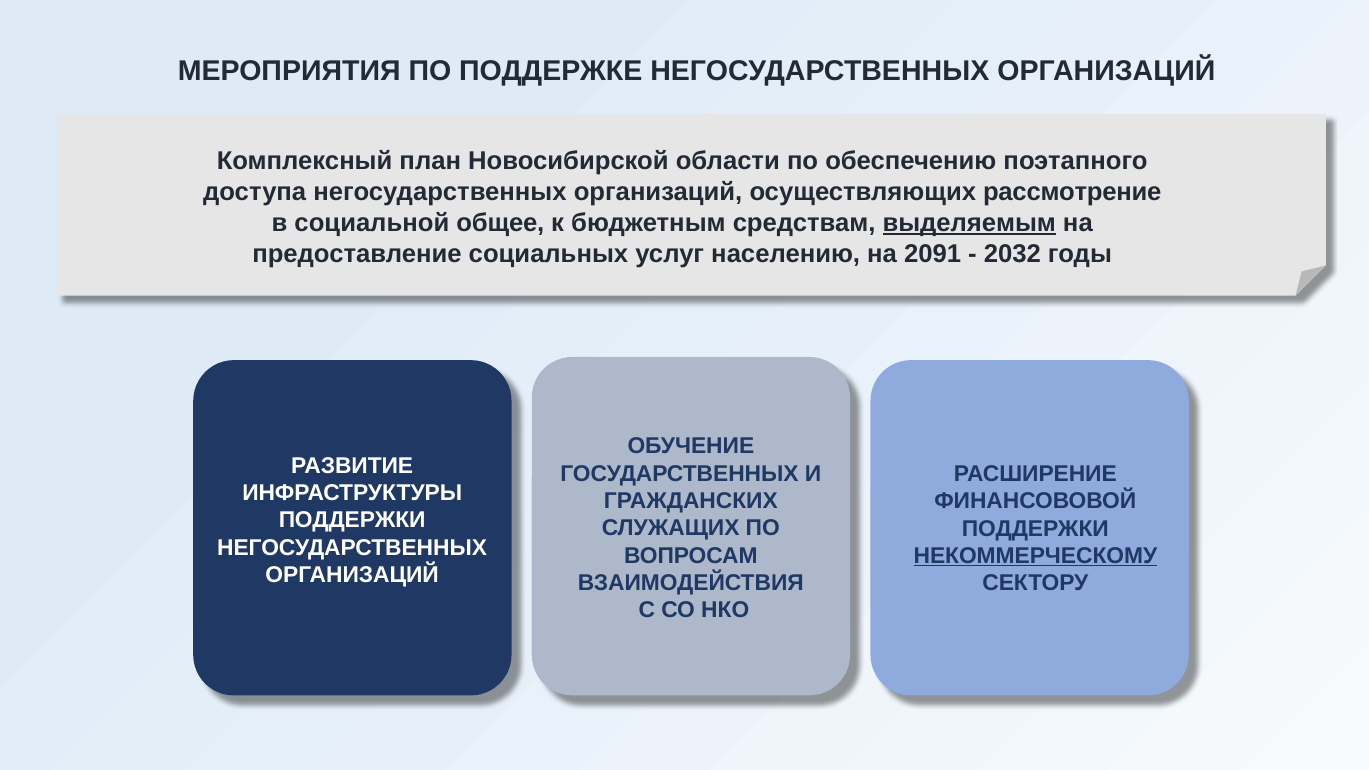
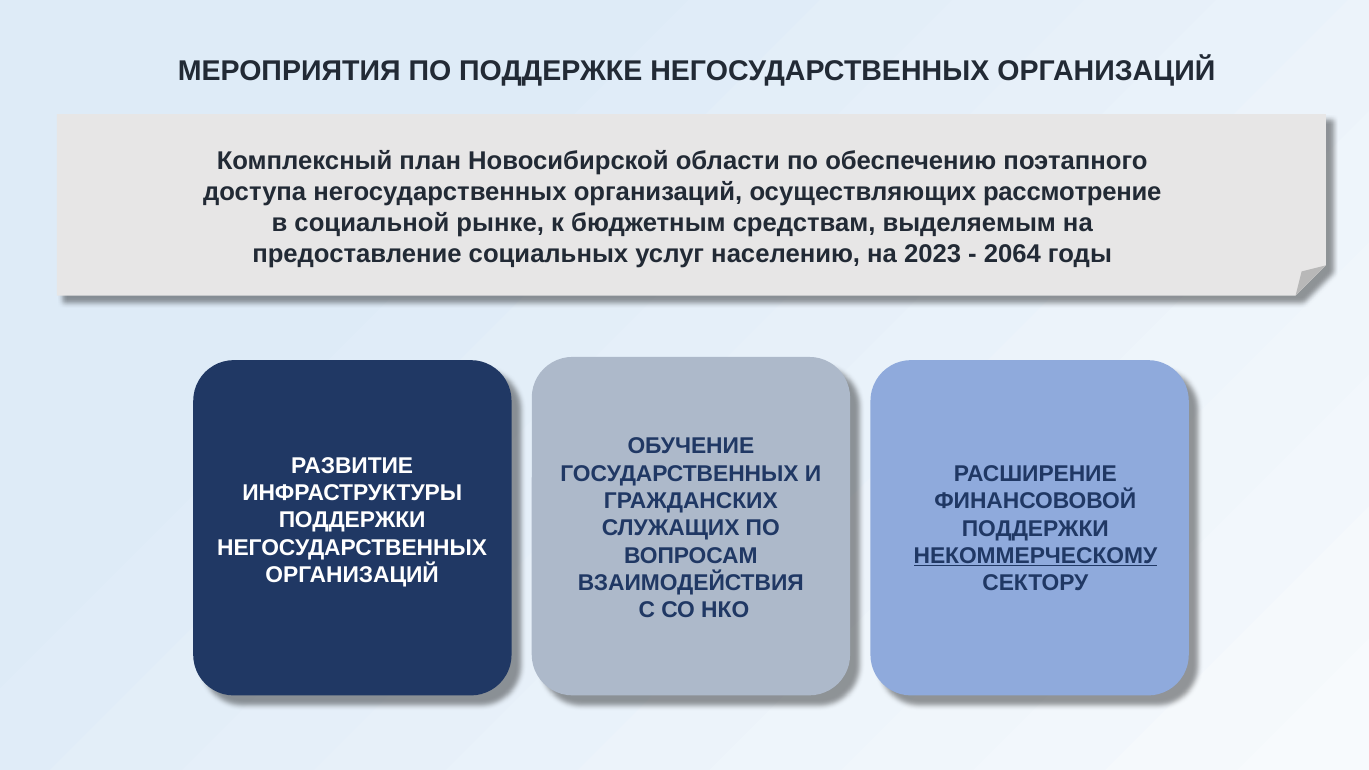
общее: общее -> рынке (500, 223)
выделяемым underline: present -> none (969, 223)
2091: 2091 -> 2023 (933, 254)
2032: 2032 -> 2064 (1012, 254)
